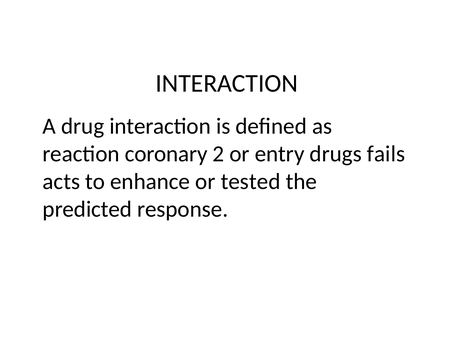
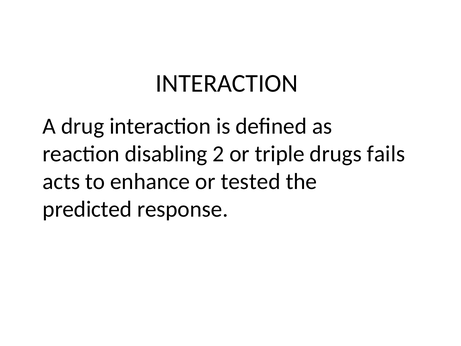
coronary: coronary -> disabling (166, 154)
entry: entry -> triple (280, 154)
